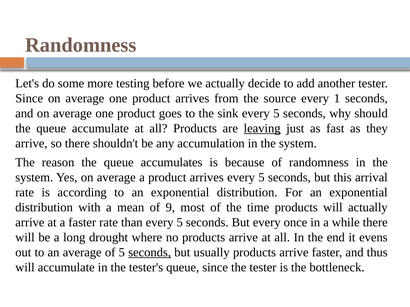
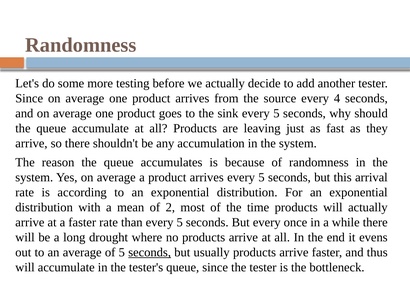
1: 1 -> 4 (337, 98)
leaving underline: present -> none (262, 129)
9: 9 -> 2 (170, 208)
